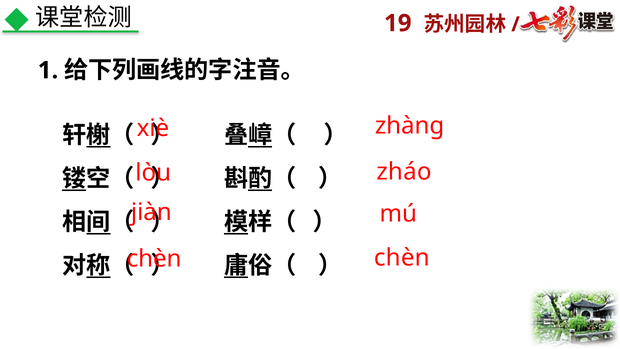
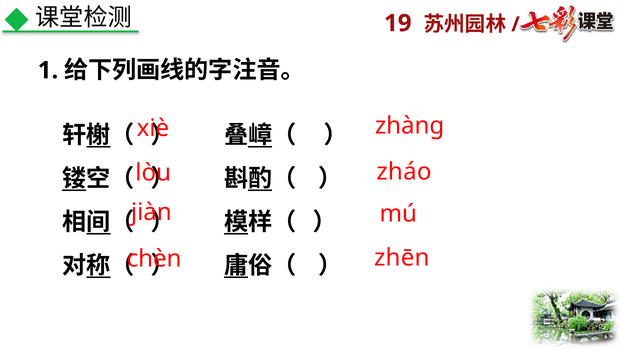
chèn: chèn -> zhēn (402, 257)
